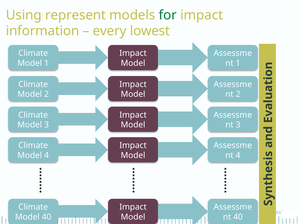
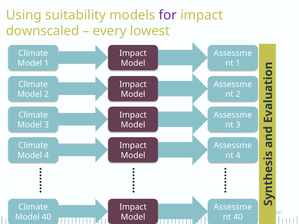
represent: represent -> suitability (76, 15)
for colour: green -> purple (168, 15)
information: information -> downscaled (43, 31)
